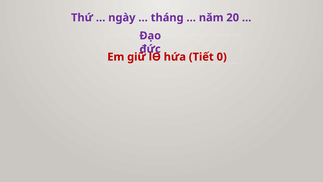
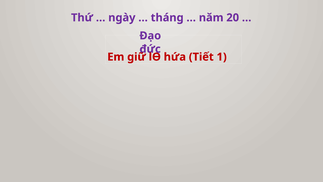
0: 0 -> 1 (222, 57)
